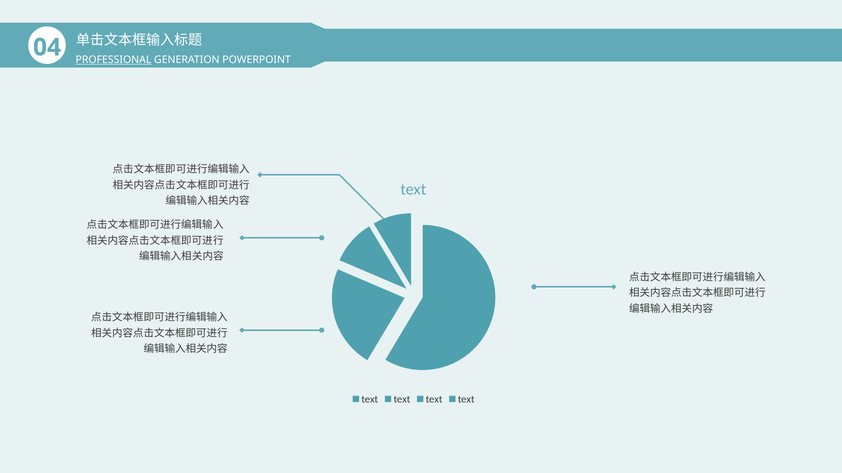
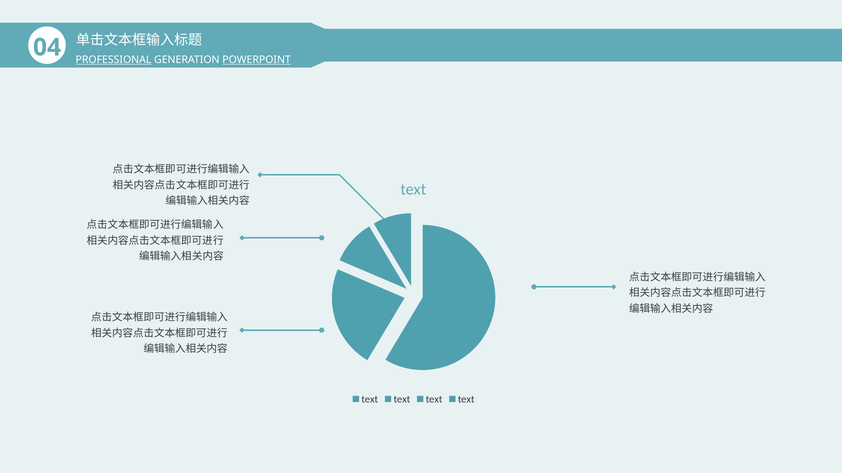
POWERPOINT underline: none -> present (257, 60)
